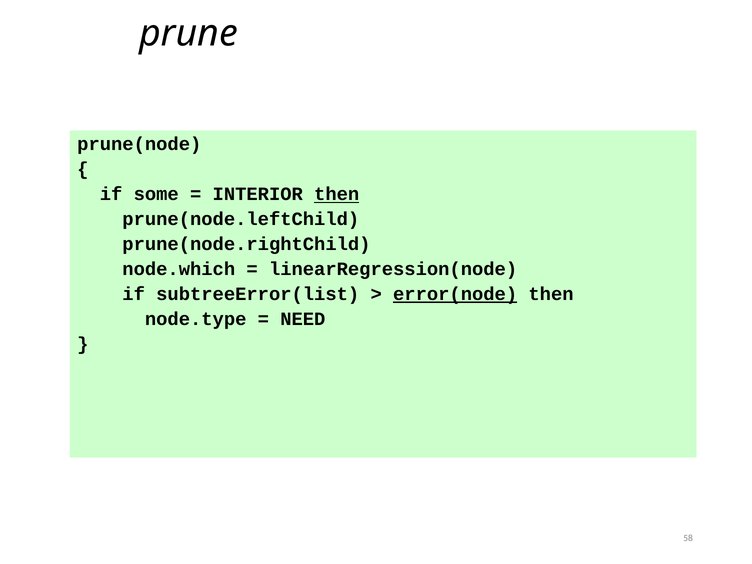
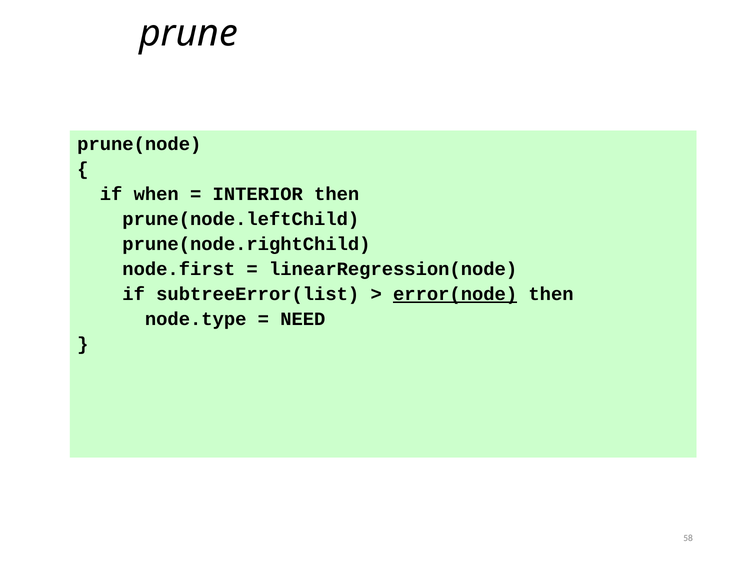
some: some -> when (156, 194)
then underline: present -> none (337, 194)
node.which: node.which -> node.first (179, 269)
